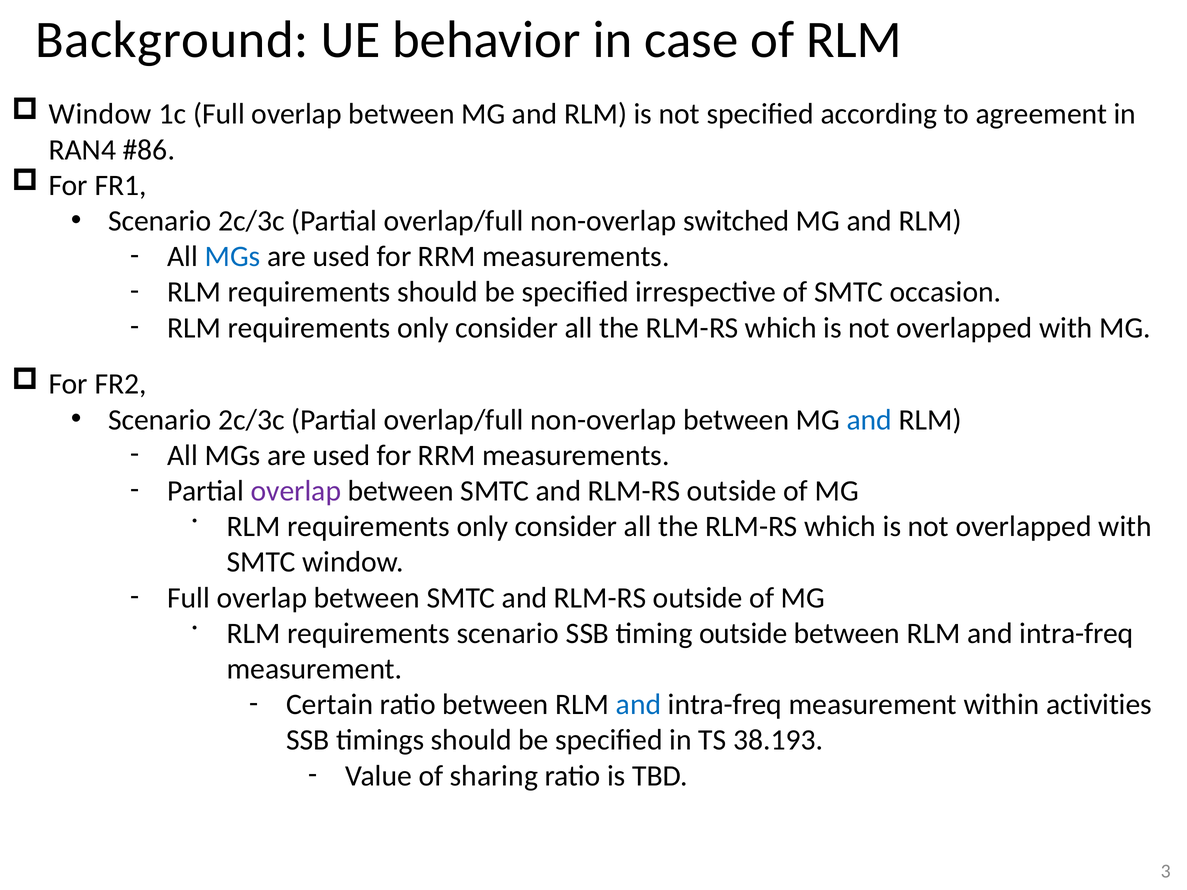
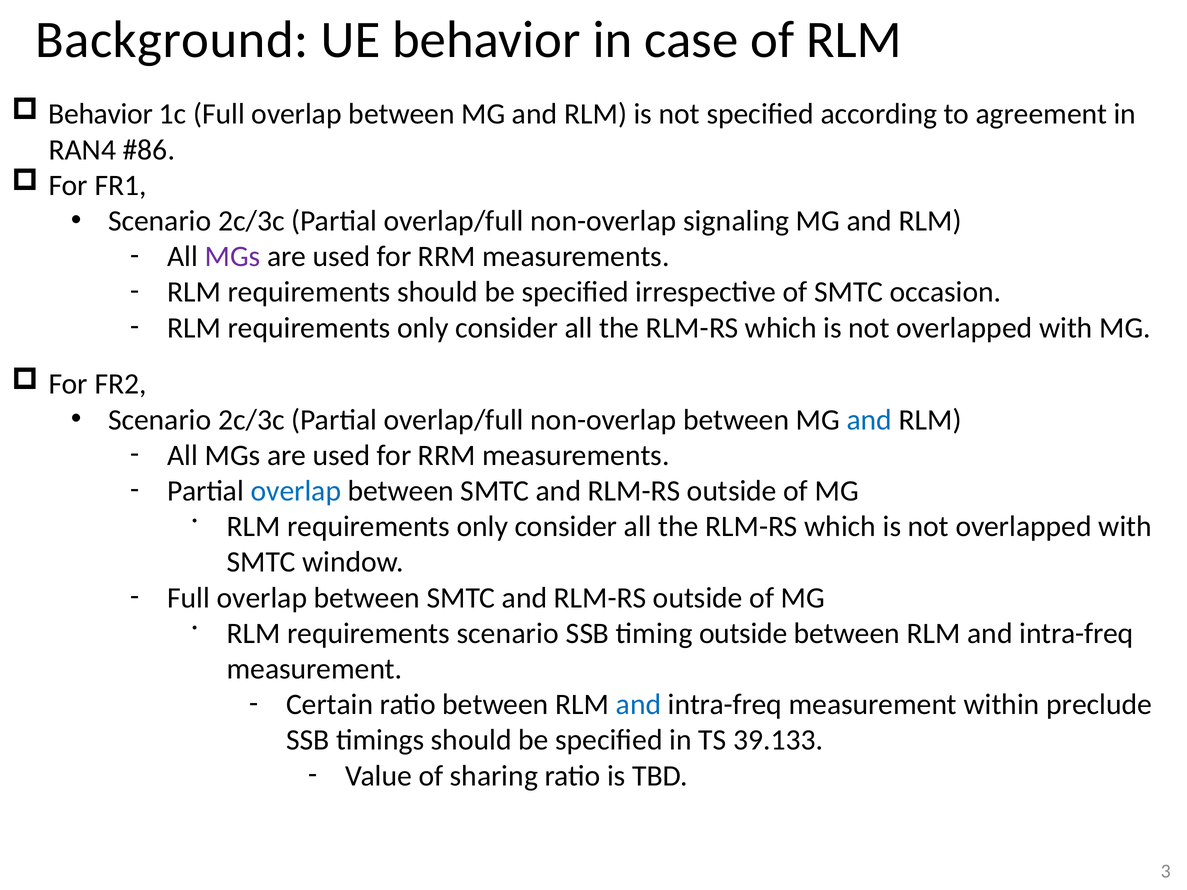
Window: Window -> Behavior (101, 114)
switched: switched -> signaling (736, 221)
MGs colour: blue -> purple (233, 257)
overlap colour: purple -> blue (296, 491)
activities: activities -> preclude (1099, 705)
38.193: 38.193 -> 39.133 (778, 740)
